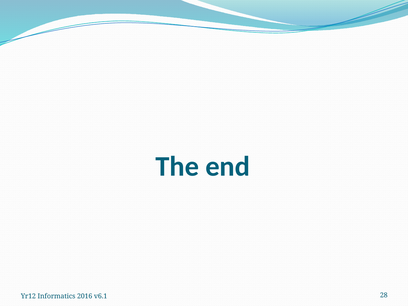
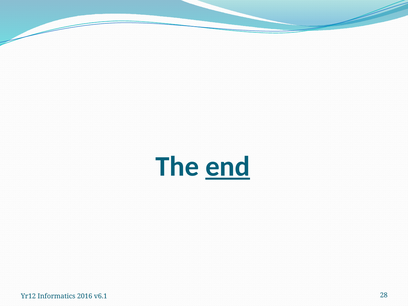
end underline: none -> present (228, 166)
